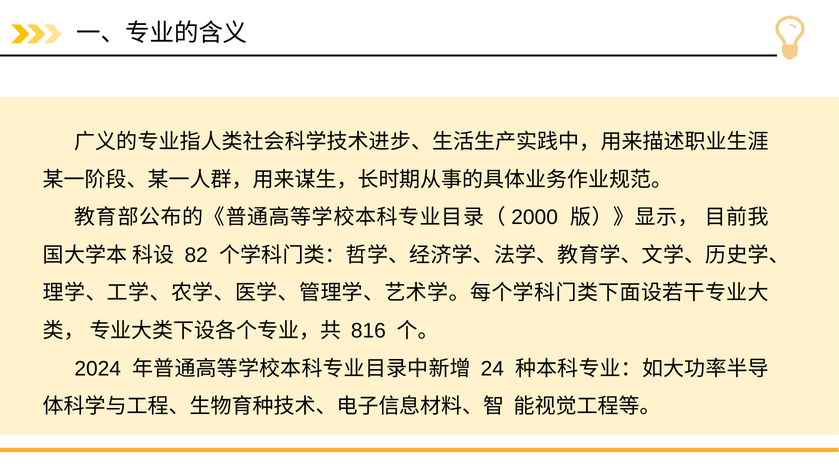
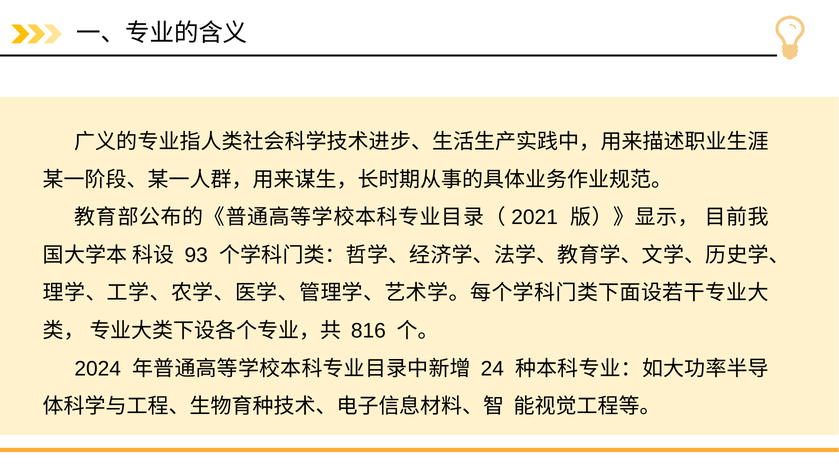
2000: 2000 -> 2021 (535, 218)
82: 82 -> 93 (196, 255)
